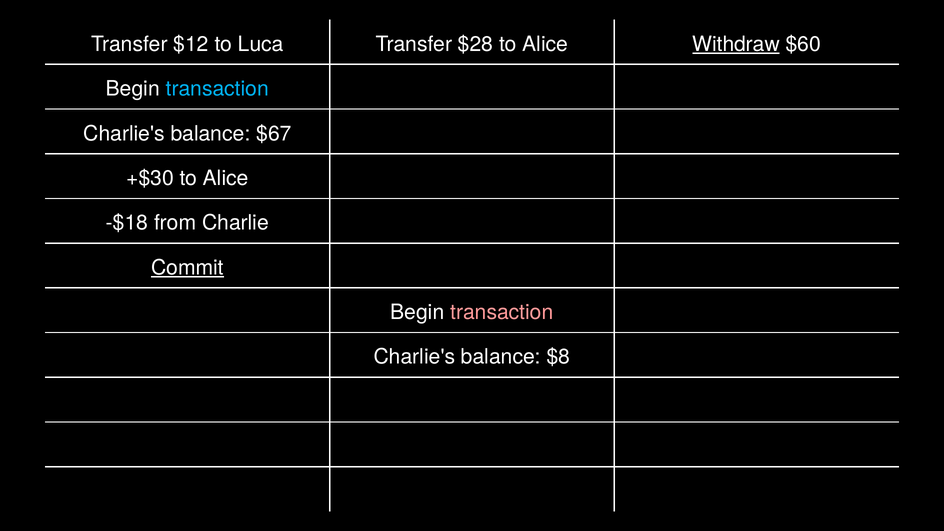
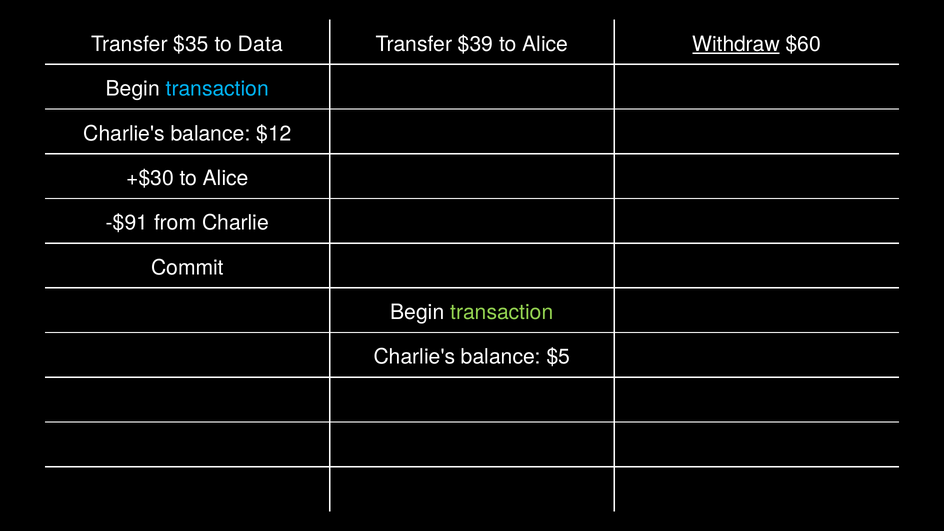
$12: $12 -> $35 (191, 44)
Luca: Luca -> Data (261, 44)
$28: $28 -> $39 (476, 44)
$67: $67 -> $12 (274, 134)
-$18: -$18 -> -$91 (127, 223)
Commit underline: present -> none (187, 268)
transaction colour: pink -> light green (502, 312)
$8: $8 -> $5 (558, 357)
